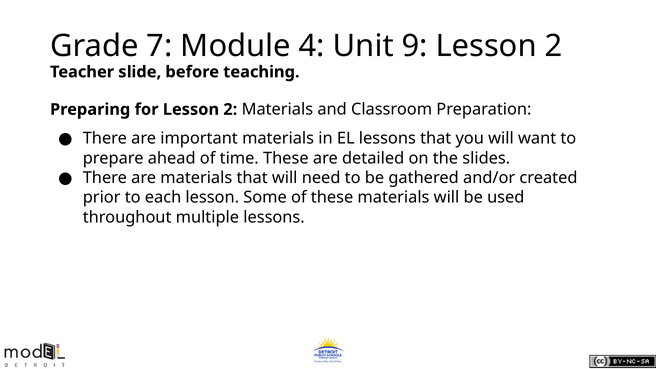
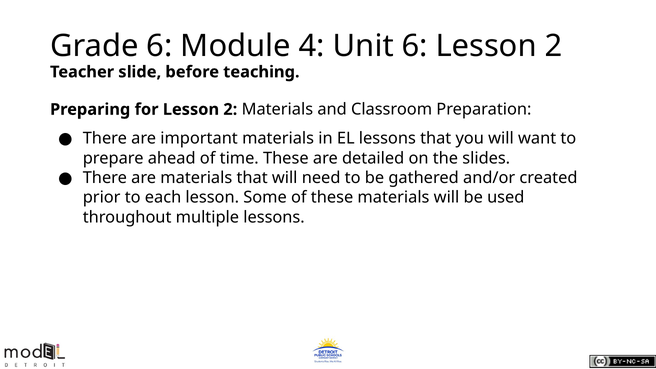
Grade 7: 7 -> 6 (159, 46)
Unit 9: 9 -> 6 (415, 46)
